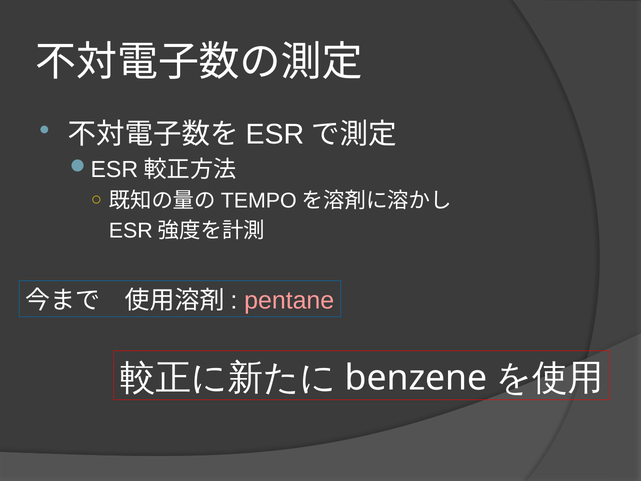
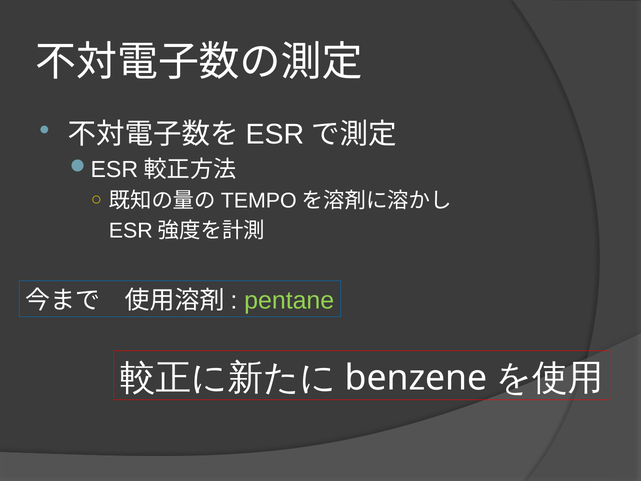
pentane colour: pink -> light green (289, 300)
